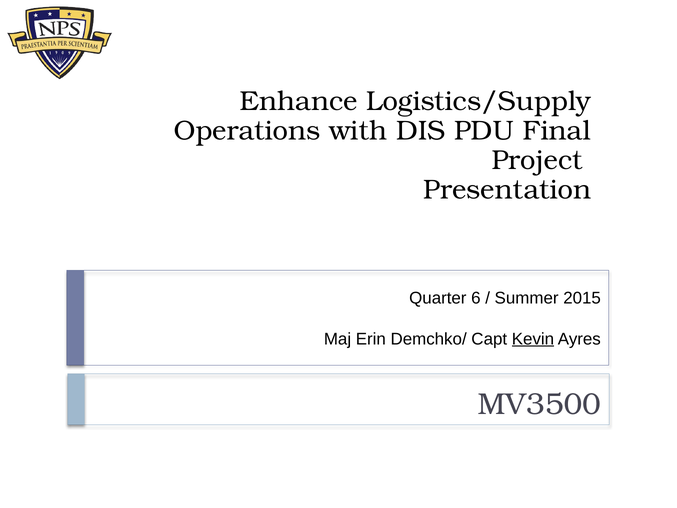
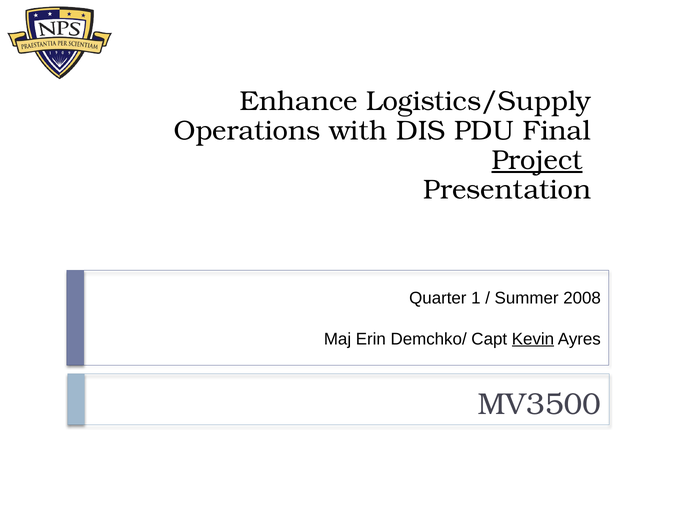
Project underline: none -> present (537, 160)
6: 6 -> 1 (476, 298)
2015: 2015 -> 2008 (582, 298)
